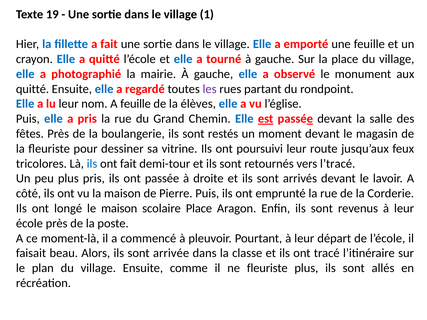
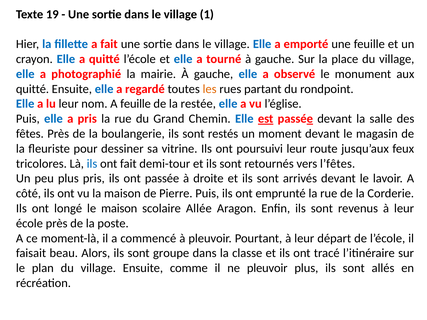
les colour: purple -> orange (210, 89)
élèves: élèves -> restée (198, 104)
l’tracé: l’tracé -> l’fêtes (338, 164)
scolaire Place: Place -> Allée (199, 209)
arrivée: arrivée -> groupe (171, 253)
ne fleuriste: fleuriste -> pleuvoir (267, 268)
